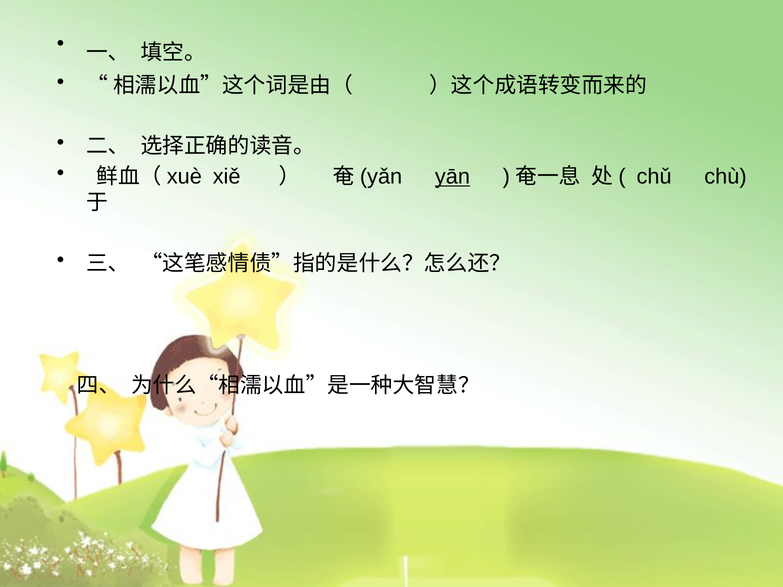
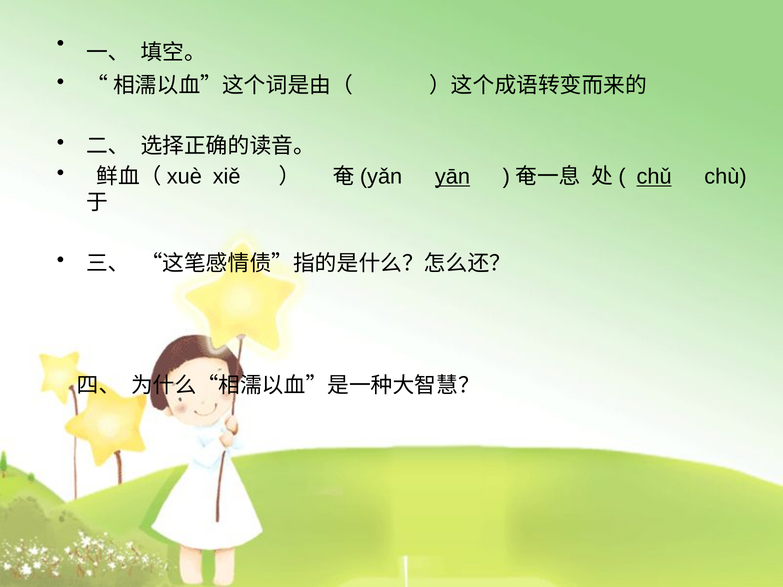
chǔ underline: none -> present (654, 177)
